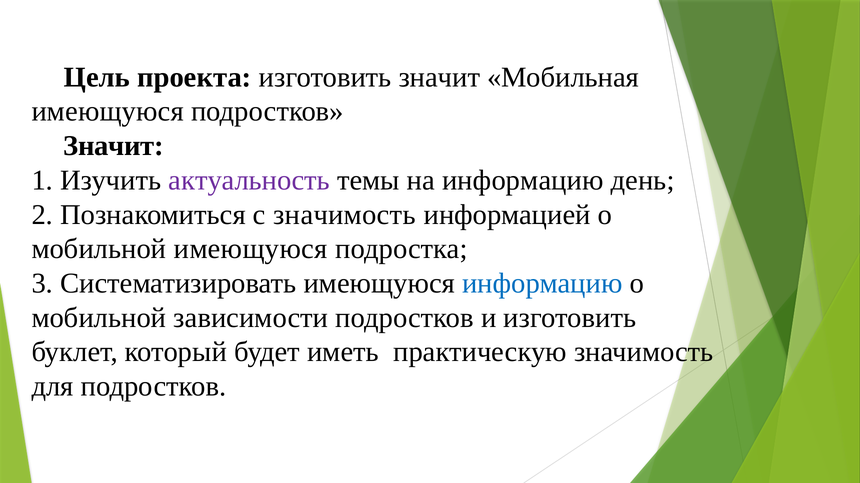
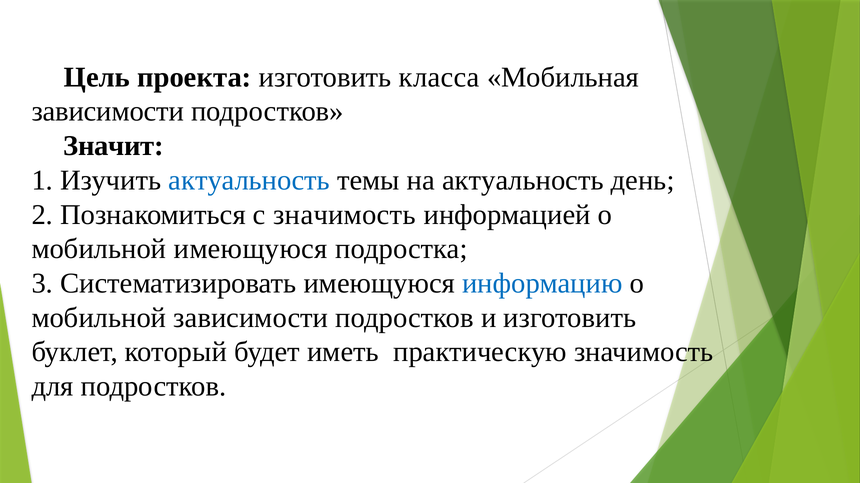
изготовить значит: значит -> класса (439, 77)
имеющуюся: имеющуюся -> зависимости (108, 112)
актуальность colour: purple -> blue (249, 181)
на информацию: информацию -> актуальность (523, 181)
